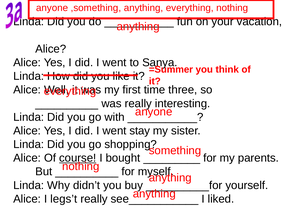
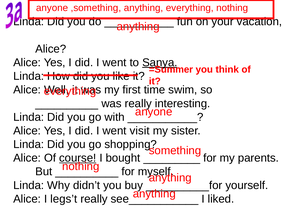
Sanya underline: none -> present (160, 63)
three: three -> swim (183, 90)
stay: stay -> visit (140, 131)
